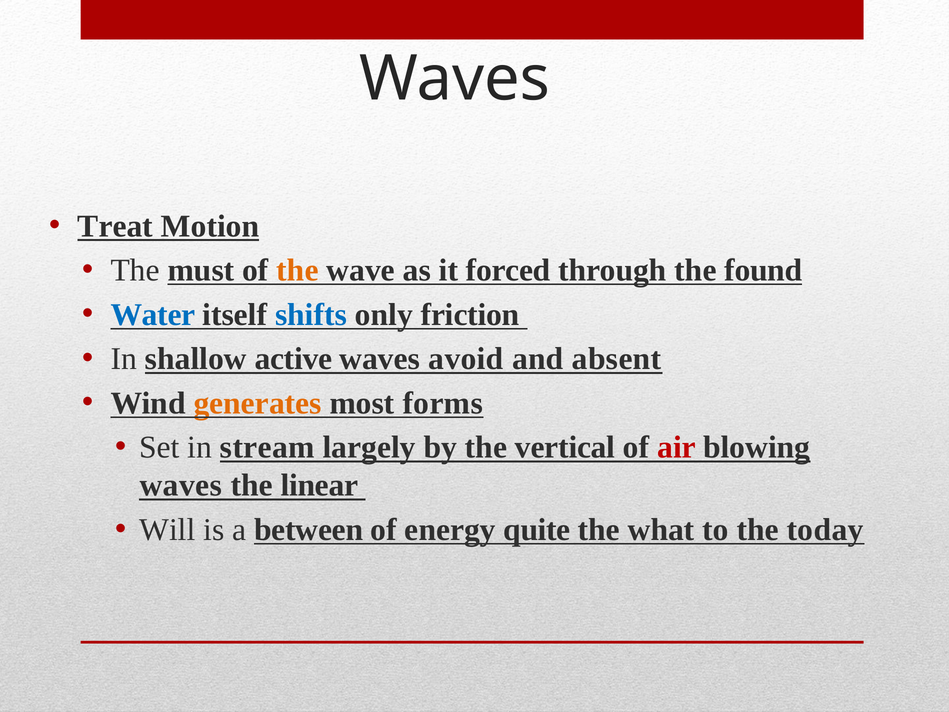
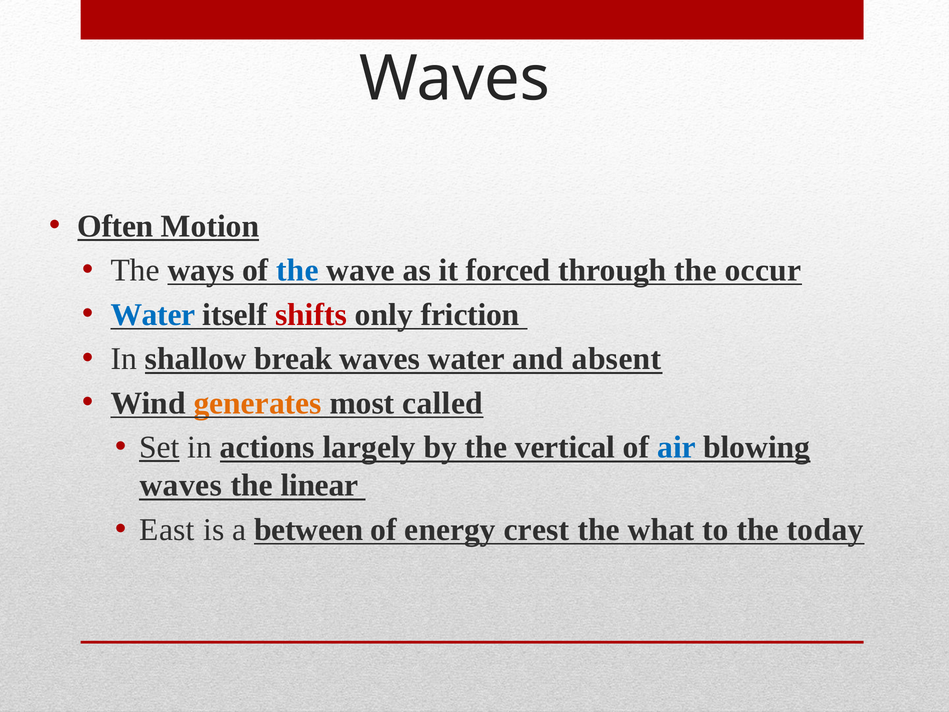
Treat: Treat -> Often (115, 226)
must: must -> ways (201, 270)
the colour: orange -> blue (297, 270)
found: found -> occur (763, 270)
shifts colour: blue -> red (311, 315)
active: active -> break (293, 359)
waves avoid: avoid -> water (466, 359)
forms: forms -> called (443, 403)
Set underline: none -> present (159, 447)
stream: stream -> actions (267, 447)
air colour: red -> blue (676, 447)
Will: Will -> East (167, 530)
quite: quite -> crest (537, 530)
